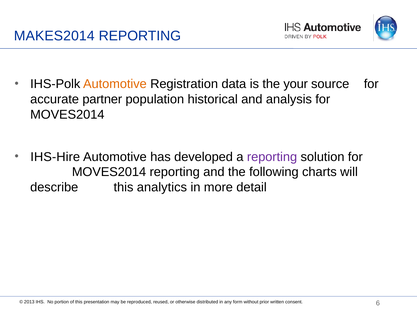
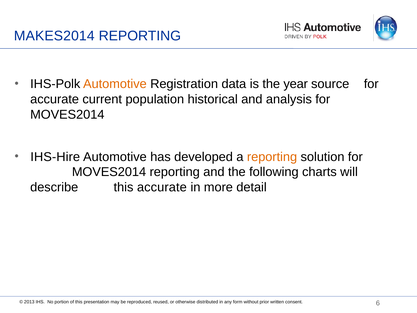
your: your -> year (296, 84)
partner: partner -> current (102, 99)
reporting colour: purple -> orange (272, 157)
this analytics: analytics -> accurate (162, 187)
